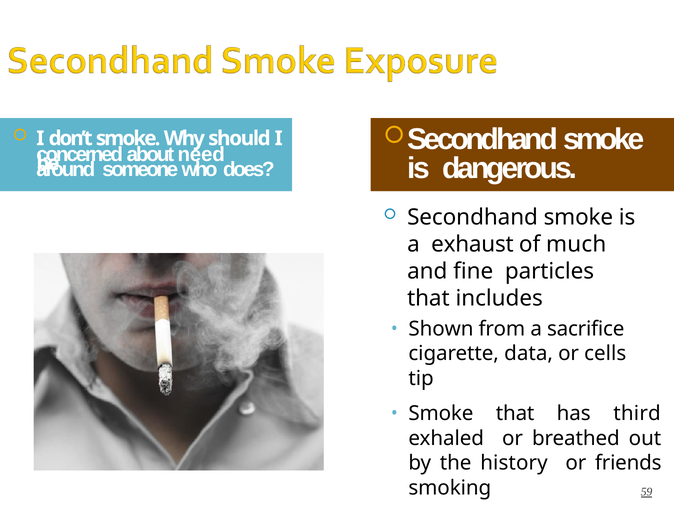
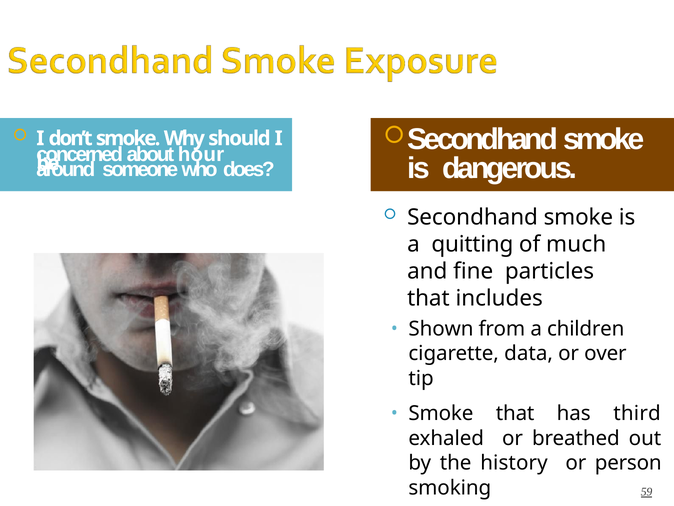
need: need -> hour (201, 154)
exhaust: exhaust -> quitting (472, 244)
sacrifice: sacrifice -> children (586, 329)
cells: cells -> over (605, 353)
friends: friends -> person (628, 463)
